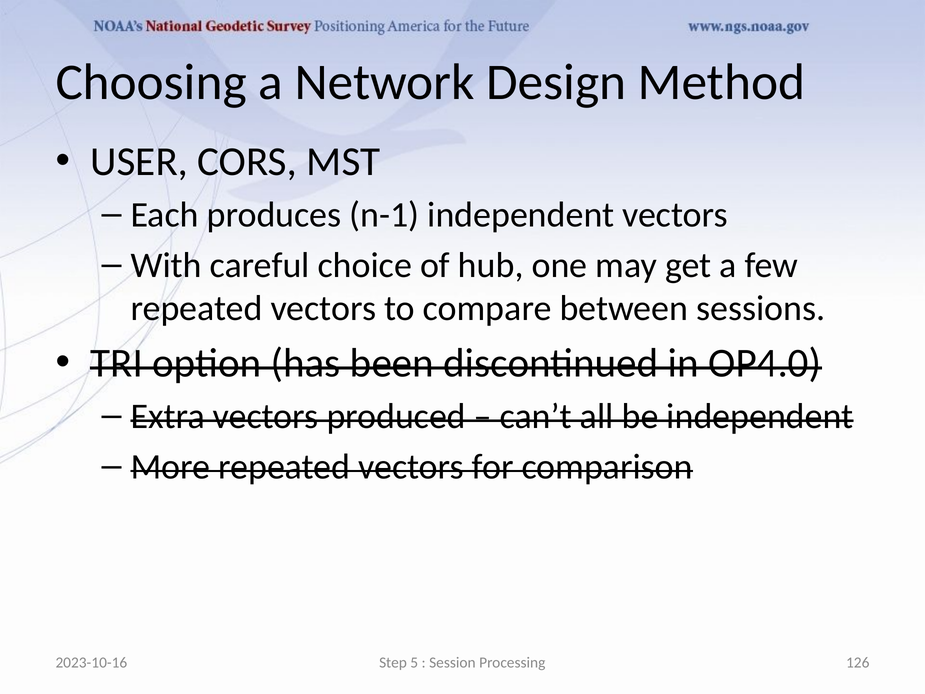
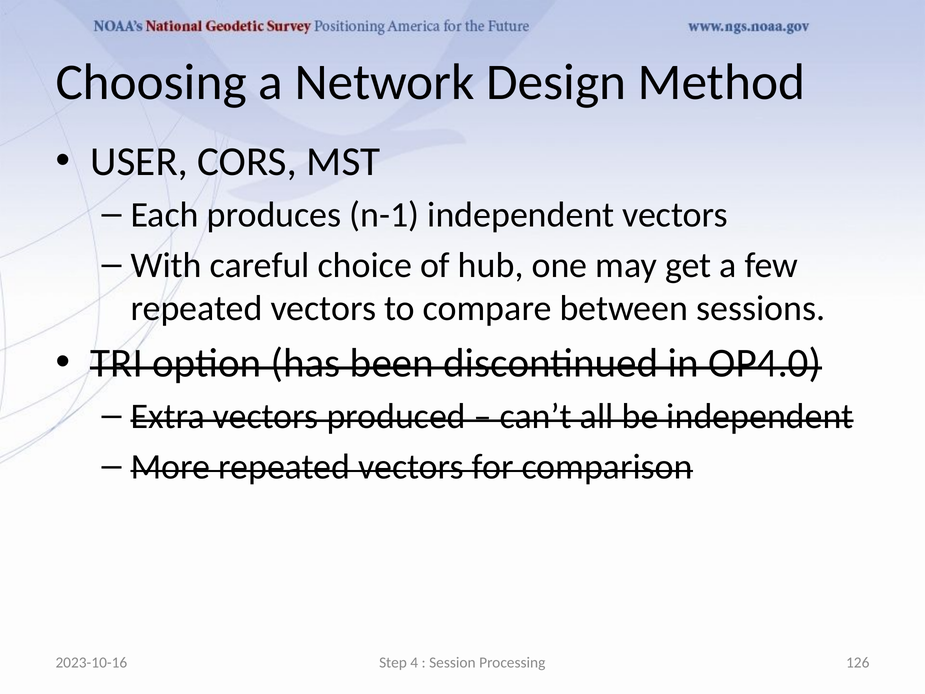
5: 5 -> 4 (414, 663)
